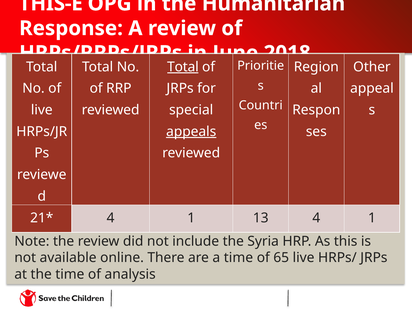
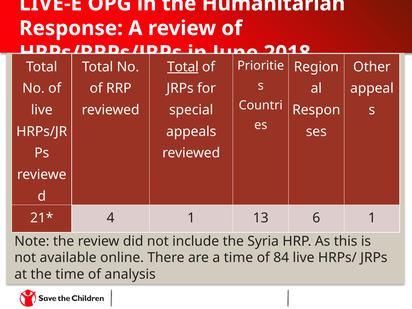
THIS-E: THIS-E -> LIVE-E (51, 4)
appeals underline: present -> none (191, 132)
13 4: 4 -> 6 (316, 218)
65: 65 -> 84 (281, 258)
